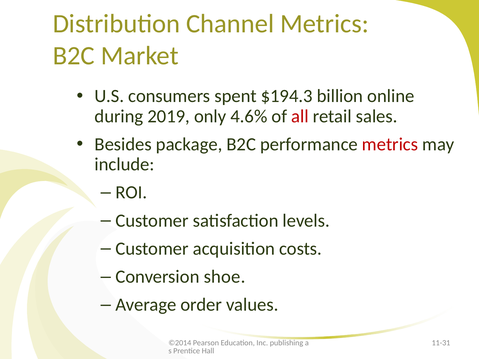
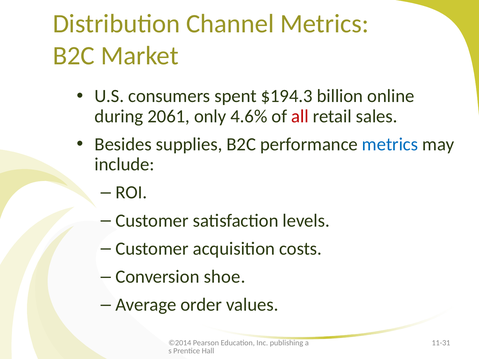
2019: 2019 -> 2061 (169, 116)
package: package -> supplies (189, 144)
metrics colour: red -> blue (390, 144)
